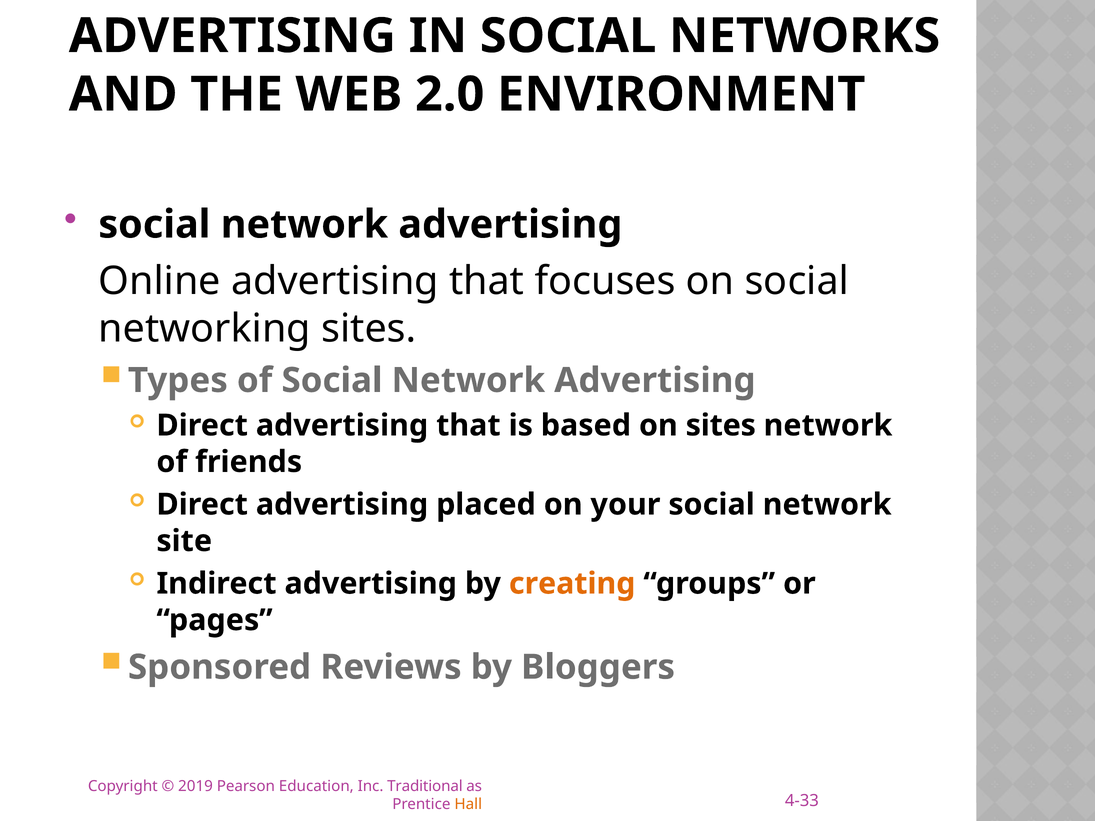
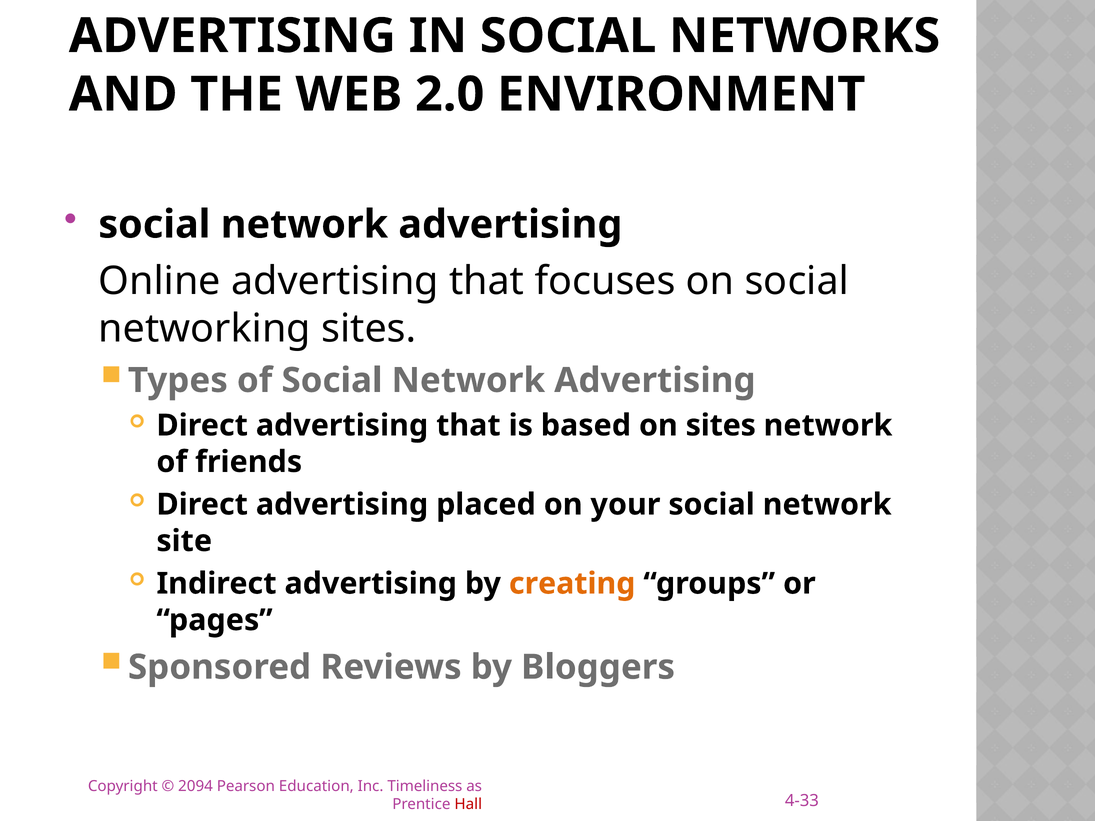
2019: 2019 -> 2094 (196, 786)
Traditional: Traditional -> Timeliness (425, 786)
Hall colour: orange -> red (468, 805)
